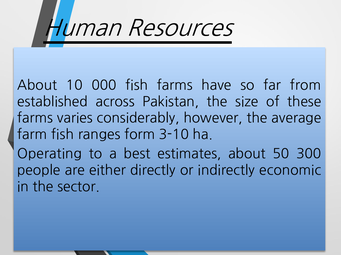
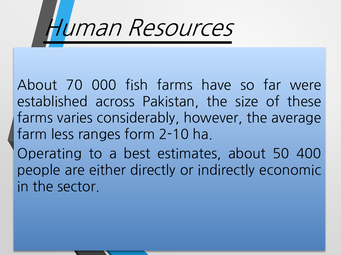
10: 10 -> 70 (74, 86)
from: from -> were (306, 86)
farm fish: fish -> less (62, 135)
3-10: 3-10 -> 2-10 (174, 135)
300: 300 -> 400 (309, 154)
